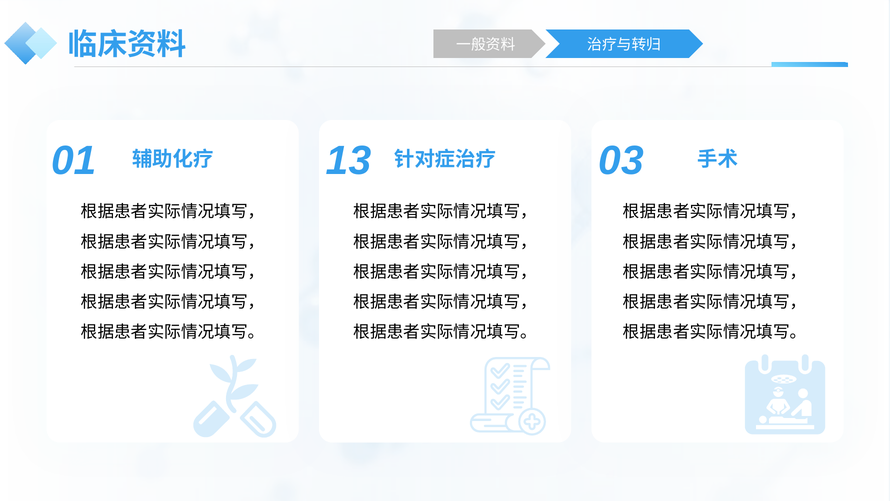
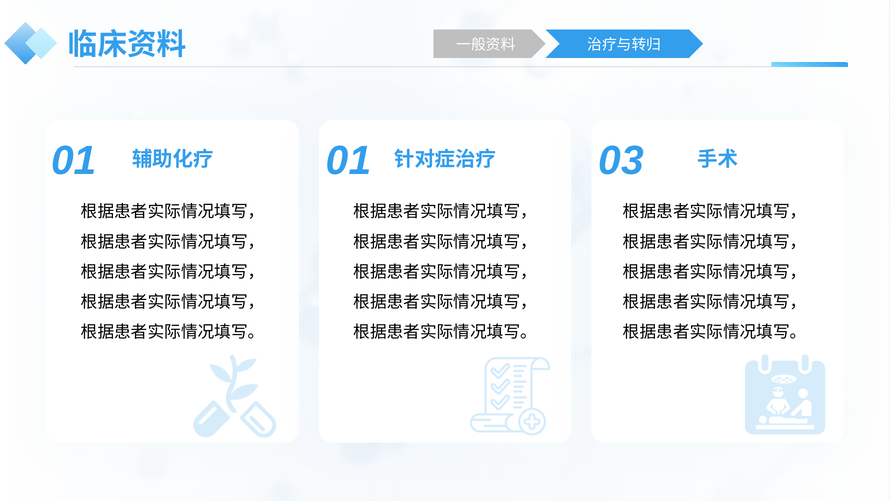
01 13: 13 -> 01 (349, 160)
